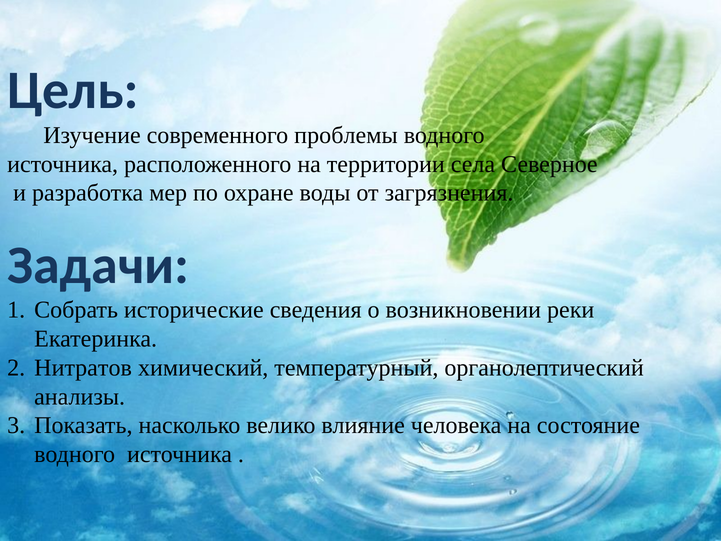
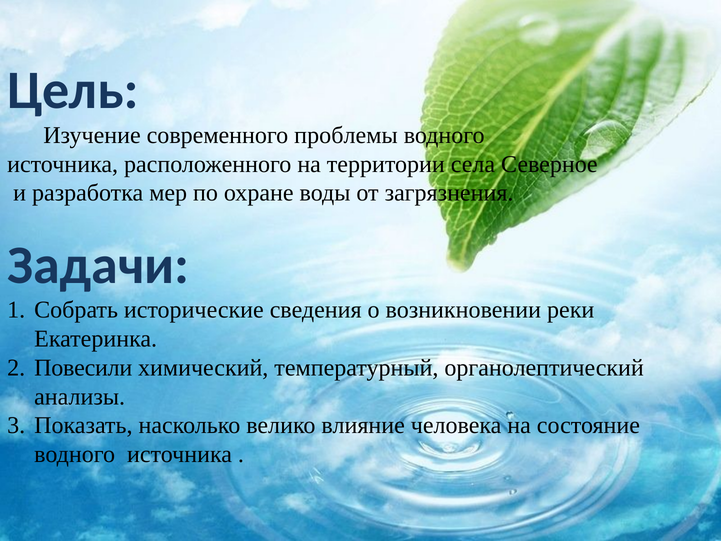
Нитратов: Нитратов -> Повесили (83, 368)
